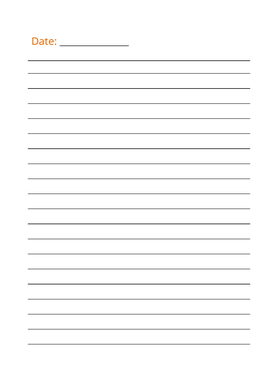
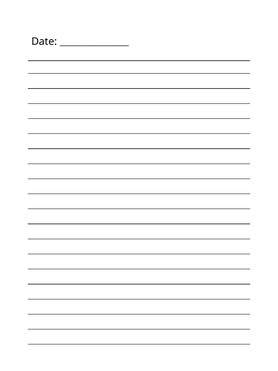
Date colour: orange -> black (44, 41)
